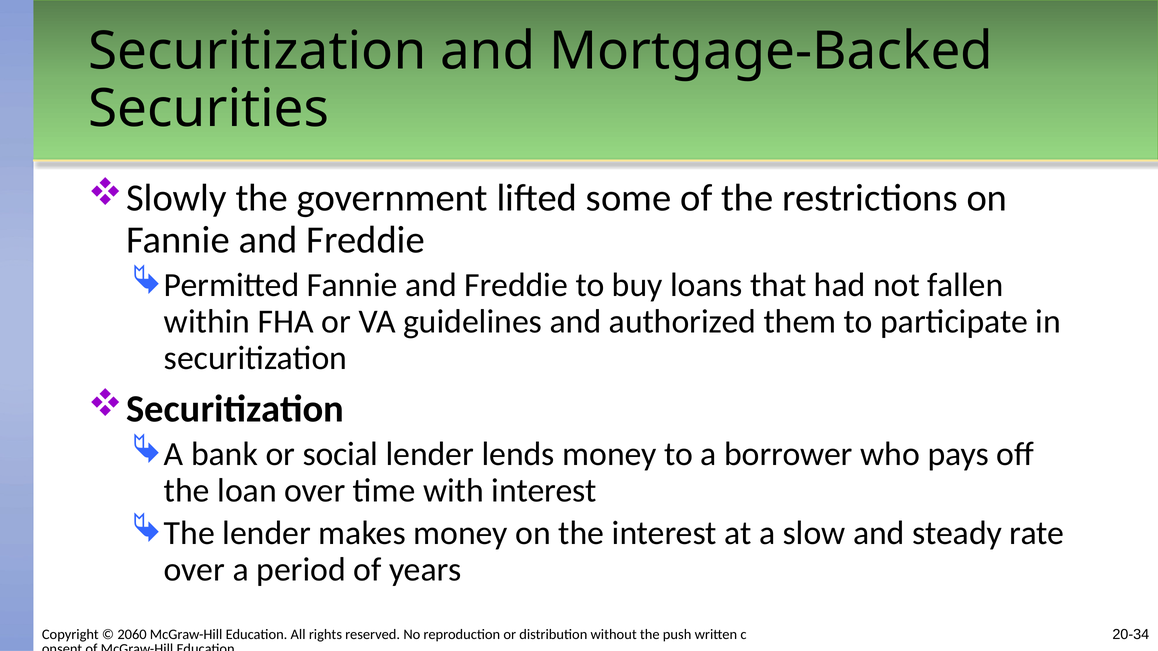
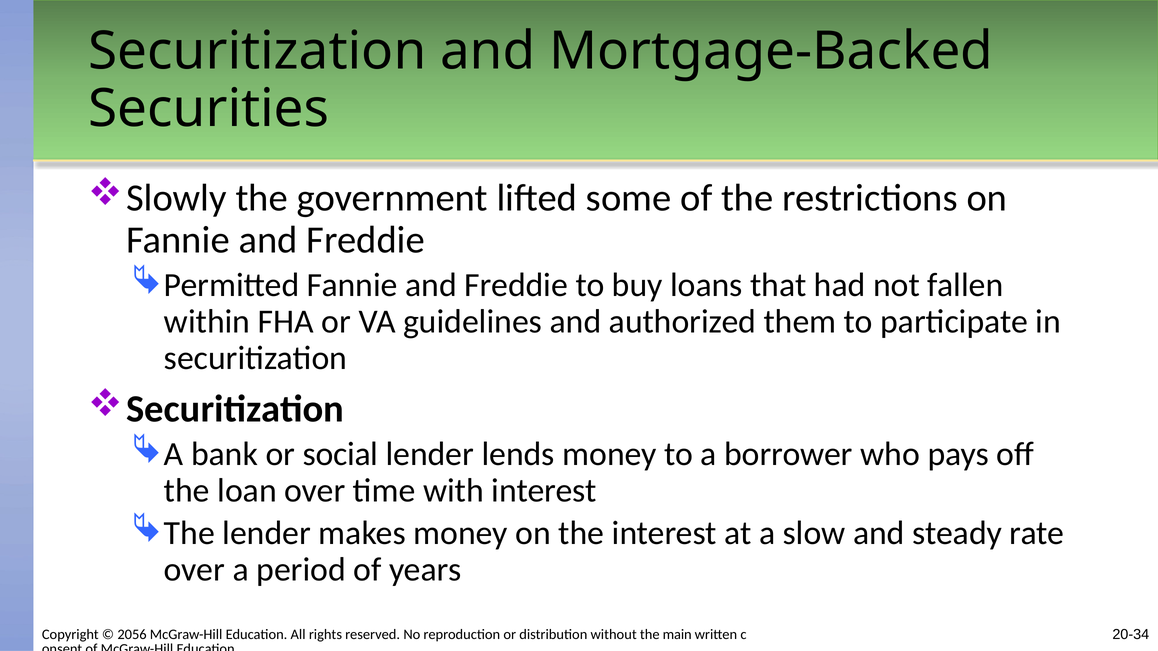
2060: 2060 -> 2056 (132, 635)
push: push -> main (677, 635)
